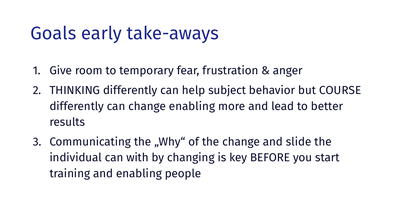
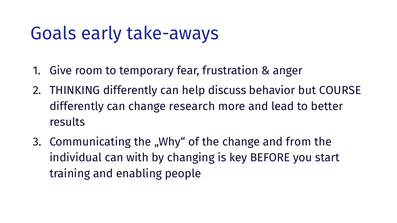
subject: subject -> discuss (227, 91)
change enabling: enabling -> research (192, 106)
slide: slide -> from (299, 142)
